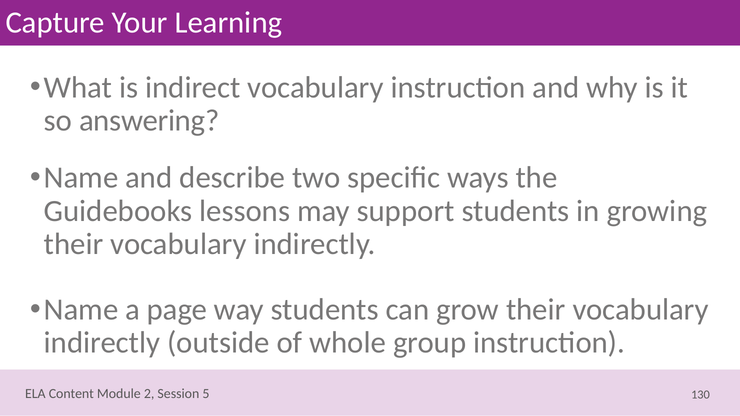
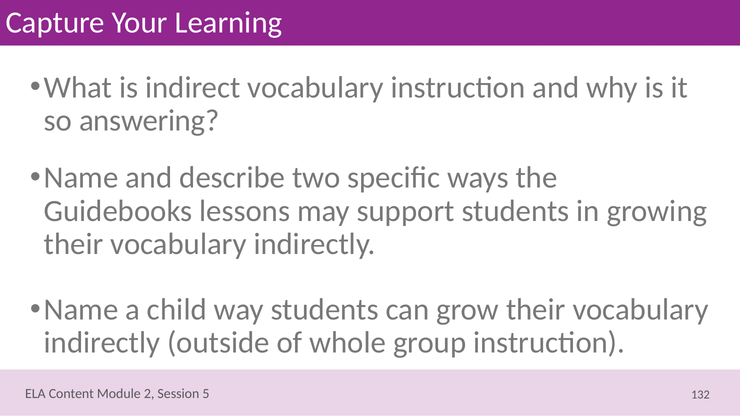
page: page -> child (177, 310)
130: 130 -> 132 (700, 395)
